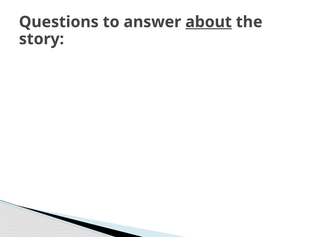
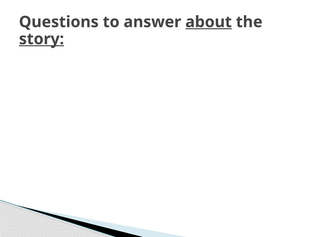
story underline: none -> present (41, 39)
